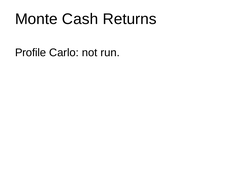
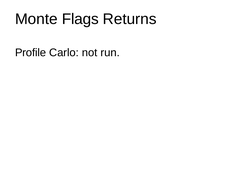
Cash: Cash -> Flags (80, 19)
